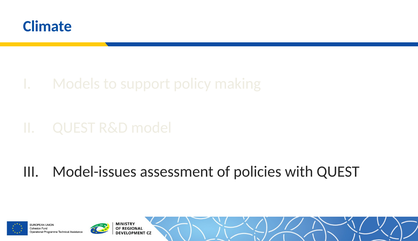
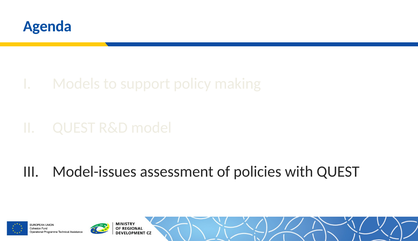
Climate: Climate -> Agenda (47, 26)
